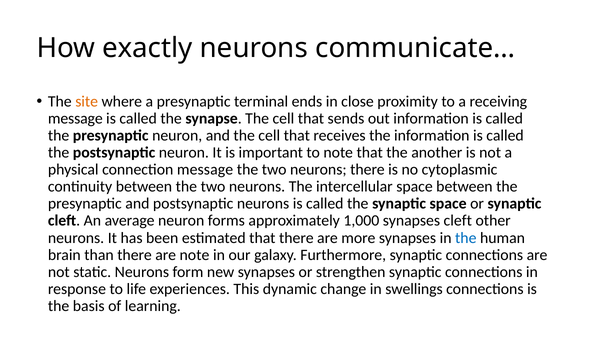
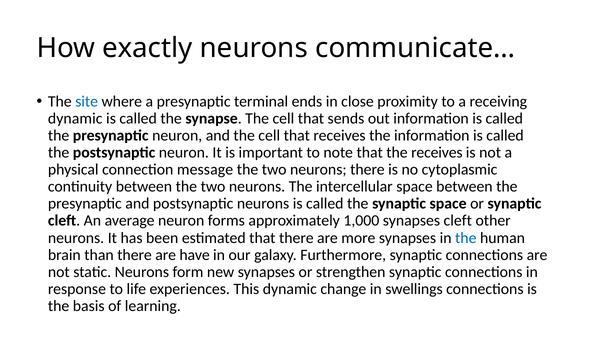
site colour: orange -> blue (87, 101)
message: message -> dynamic (75, 118)
the another: another -> receives (437, 153)
are note: note -> have (195, 255)
